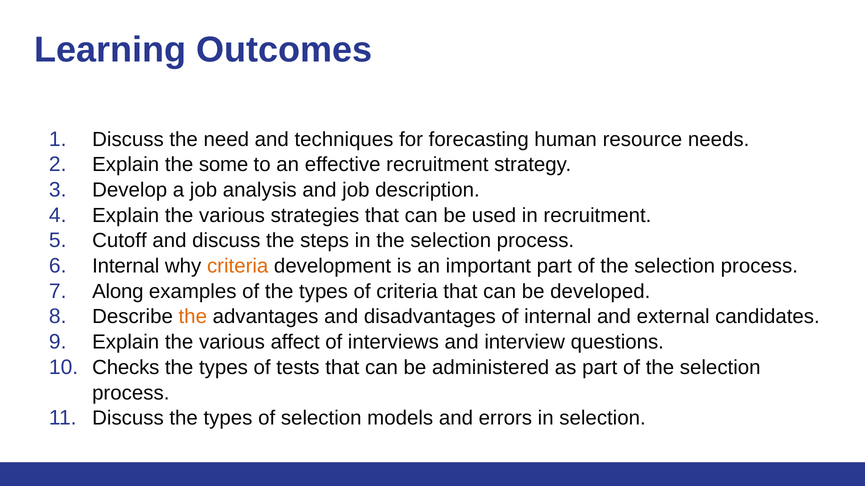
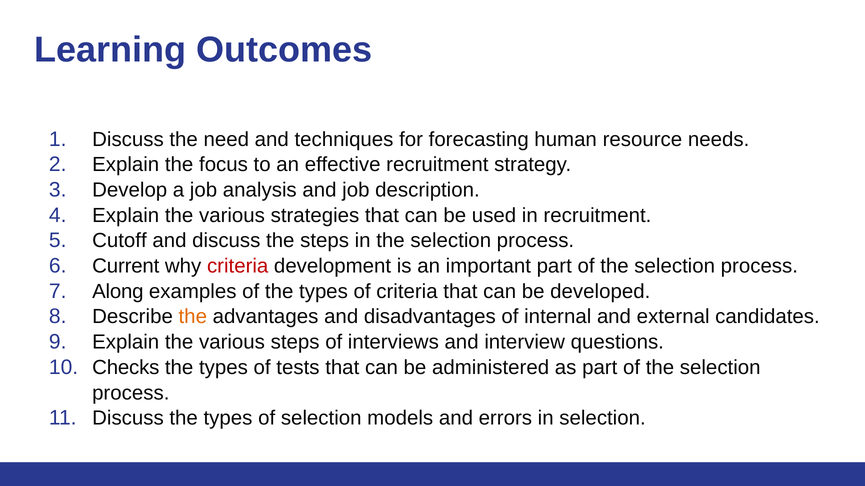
some: some -> focus (224, 165)
Internal: Internal -> Current (126, 266)
criteria colour: orange -> red (238, 266)
various affect: affect -> steps (295, 342)
